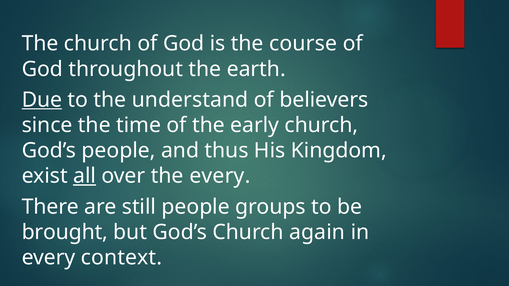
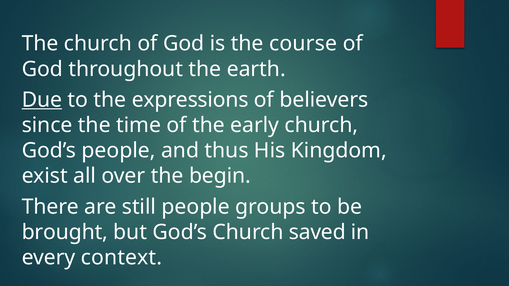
understand: understand -> expressions (190, 100)
all underline: present -> none (85, 176)
the every: every -> begin (220, 176)
again: again -> saved (317, 232)
